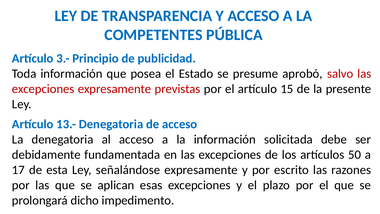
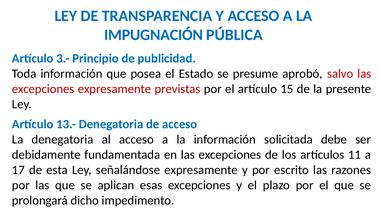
COMPETENTES: COMPETENTES -> IMPUGNACIÓN (154, 35)
50: 50 -> 11 (355, 154)
